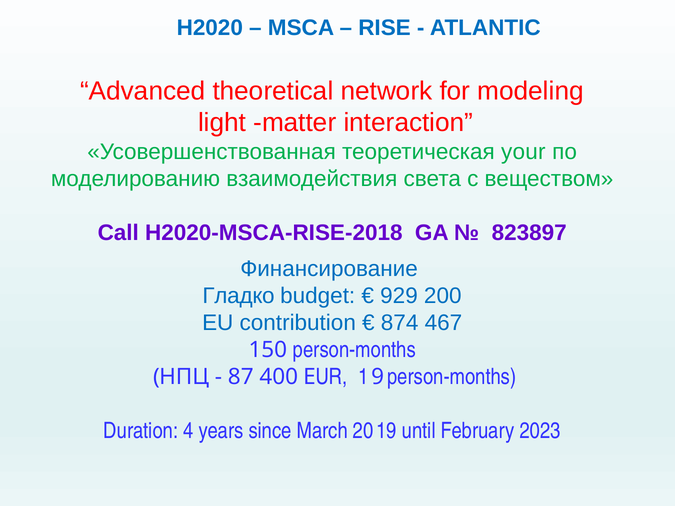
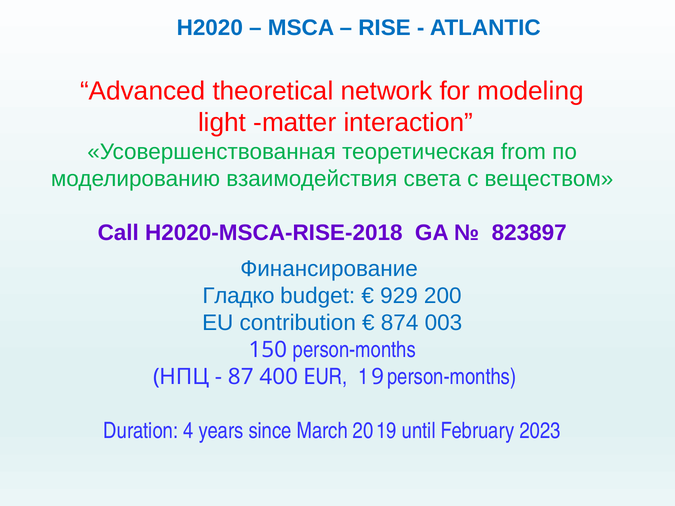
your: your -> from (523, 152)
467: 467 -> 003 (443, 323)
